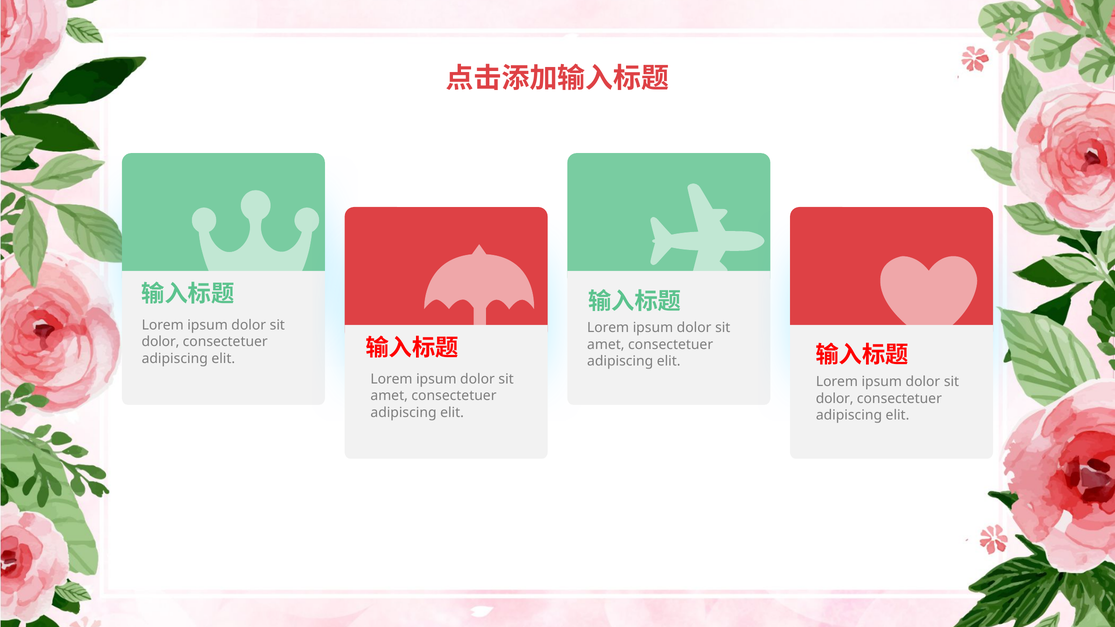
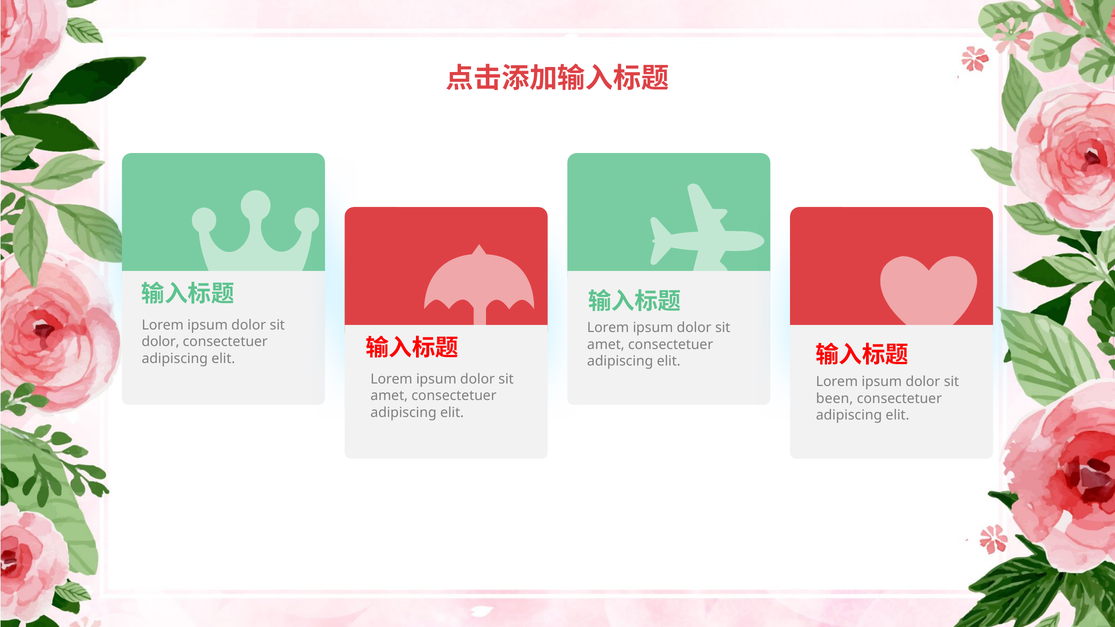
dolor: dolor -> been (835, 399)
